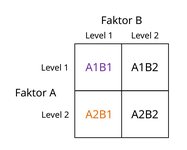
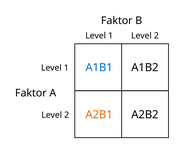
A1B1 colour: purple -> blue (99, 67)
